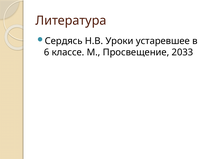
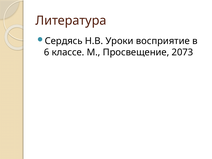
устаревшее: устаревшее -> восприятие (163, 41)
2033: 2033 -> 2073 (182, 52)
